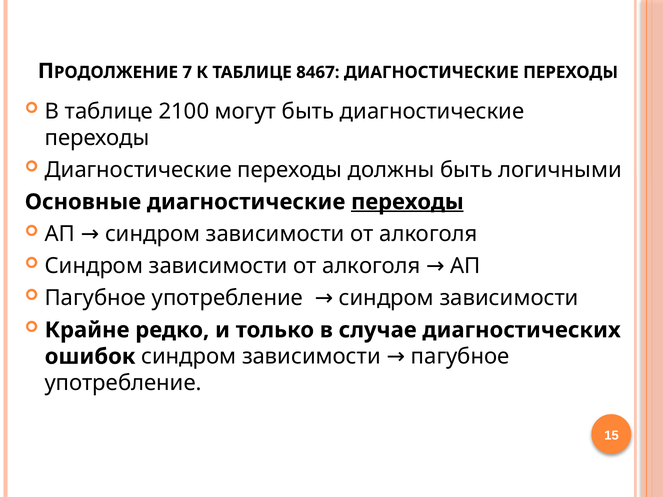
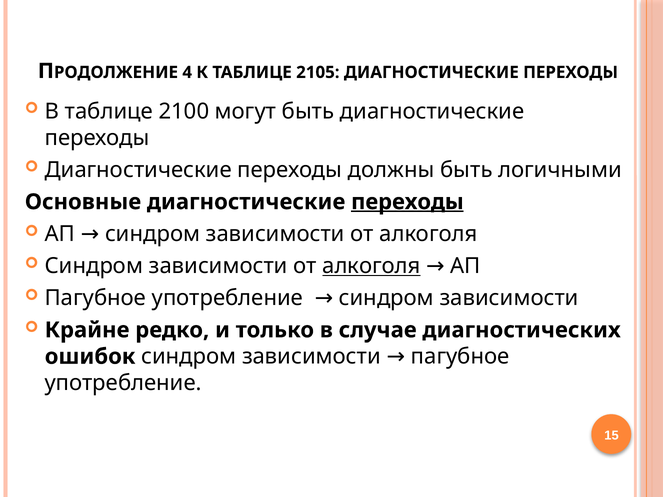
7: 7 -> 4 (187, 72)
8467: 8467 -> 2105 (318, 72)
алкоголя underline: none -> present (371, 266)
